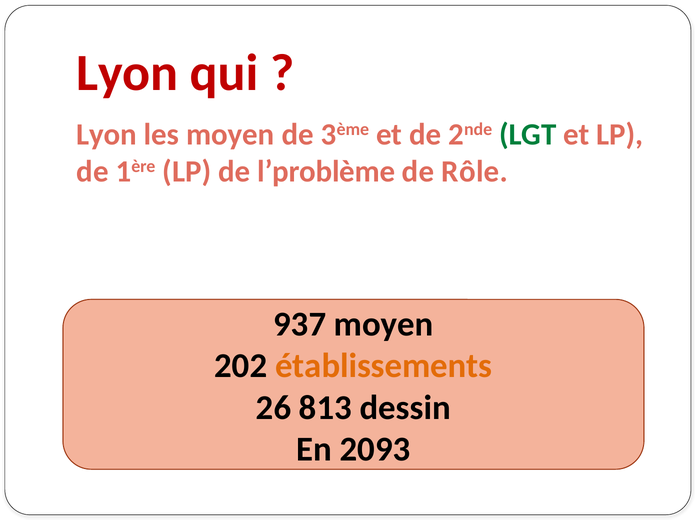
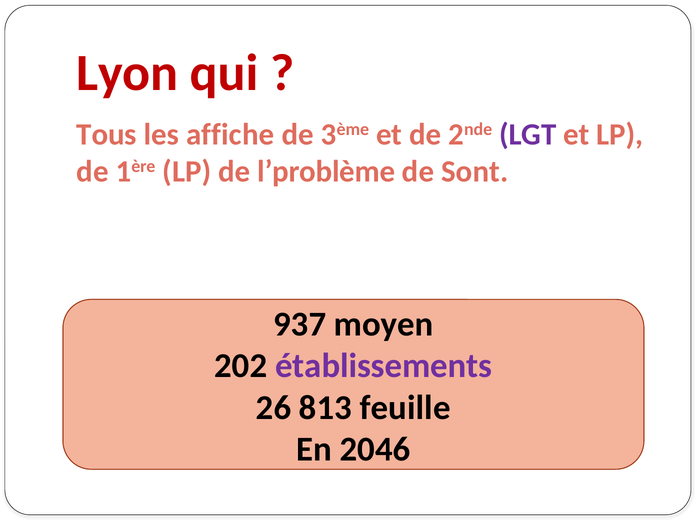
Lyon: Lyon -> Tous (107, 134)
les moyen: moyen -> affiche (230, 134)
LGT colour: green -> purple (528, 134)
Rôle: Rôle -> Sont (475, 171)
établissements colour: orange -> purple (384, 366)
dessin: dessin -> feuille (405, 408)
2093: 2093 -> 2046 (375, 449)
